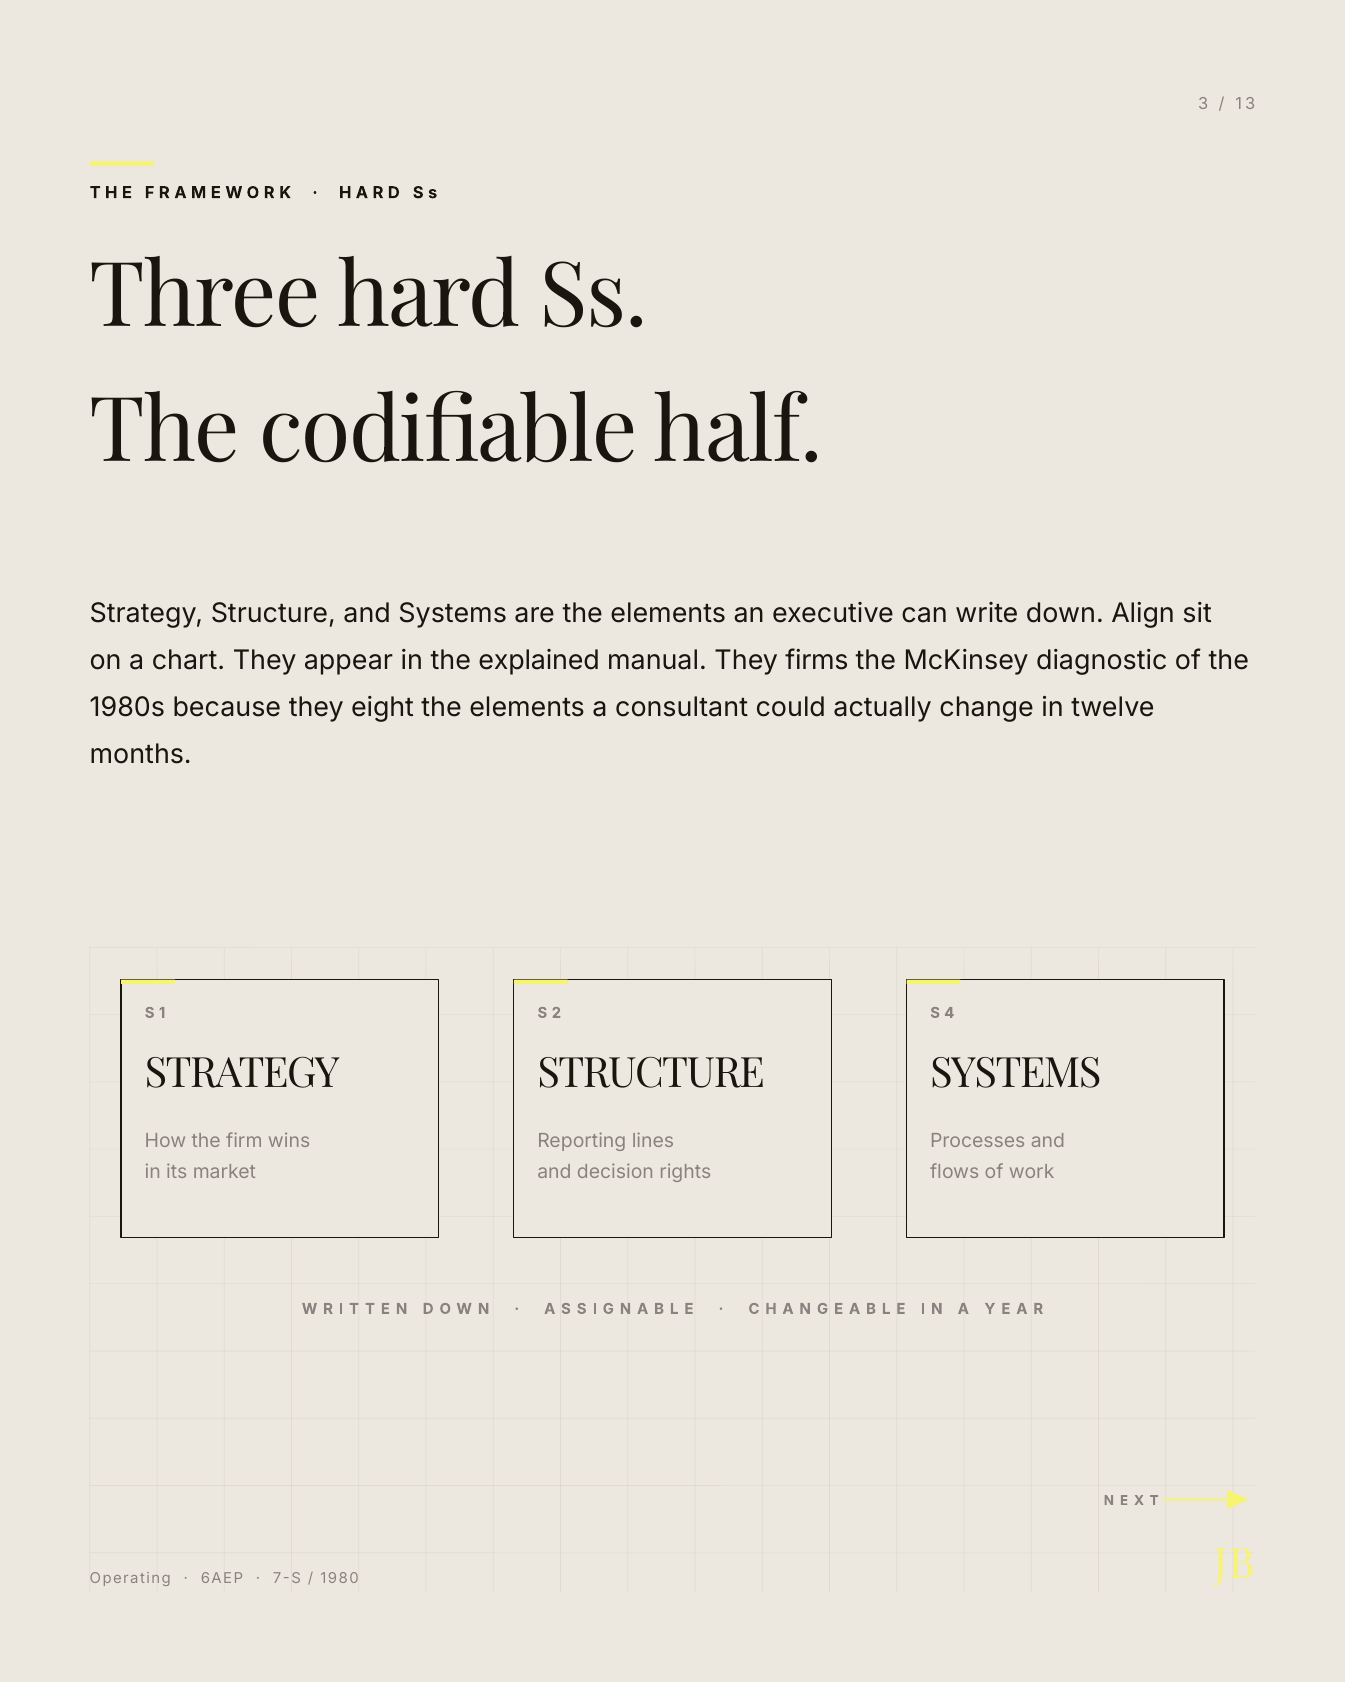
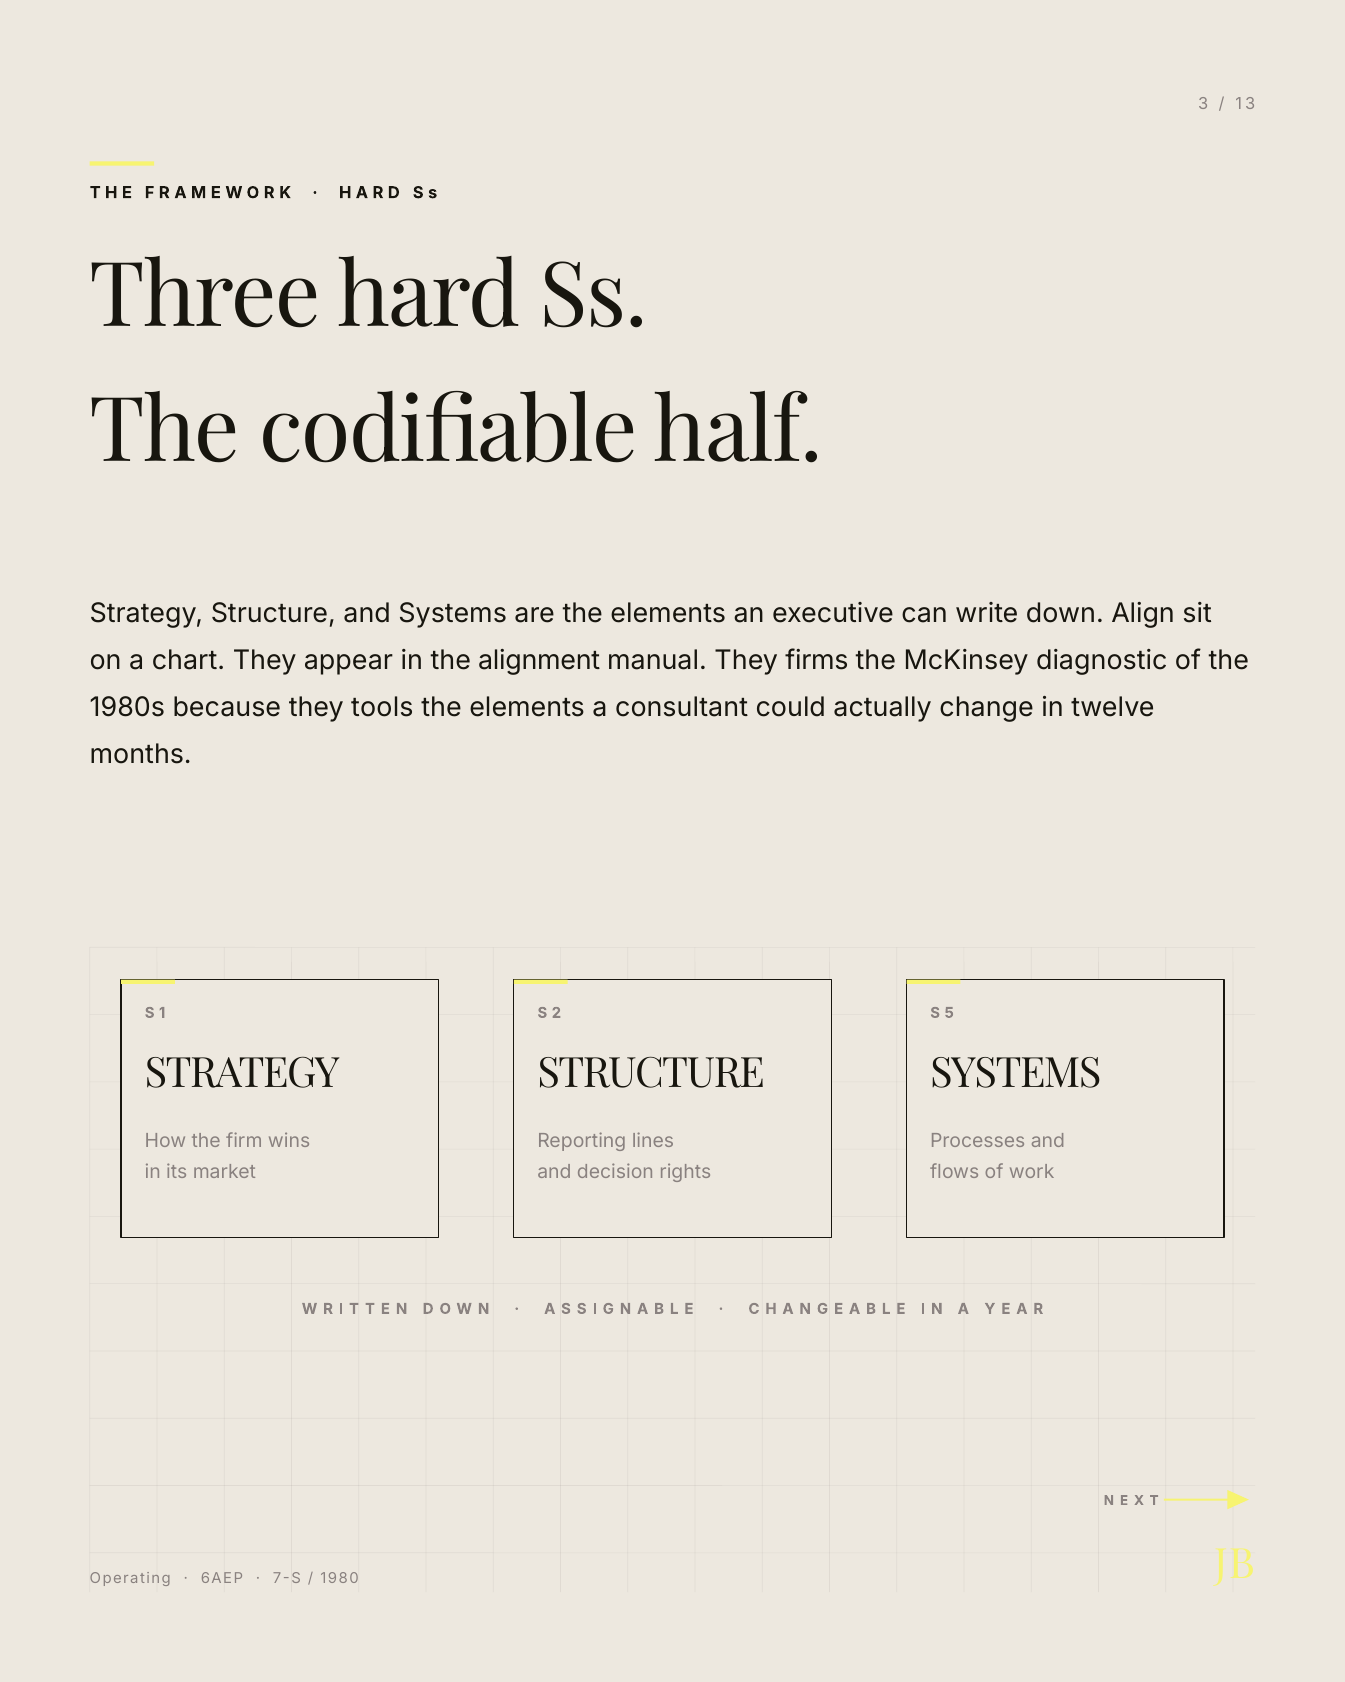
explained: explained -> alignment (539, 660)
eight: eight -> tools (382, 707)
4: 4 -> 5 (949, 1012)
